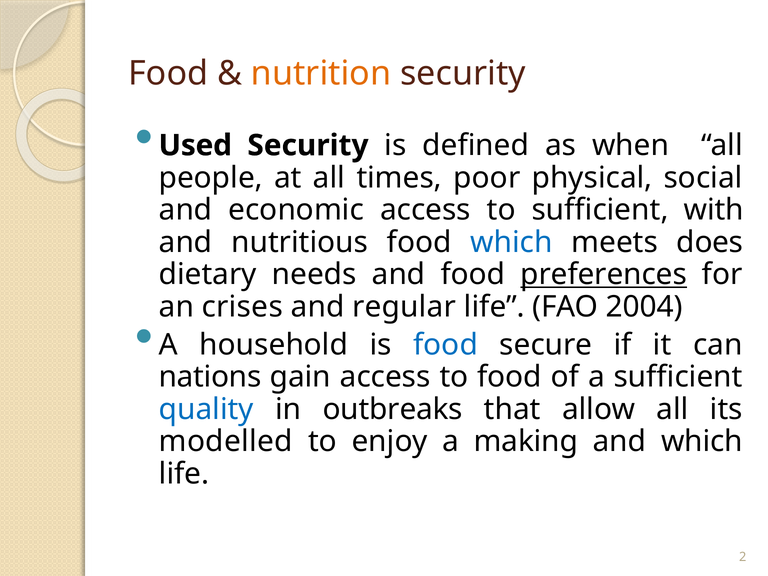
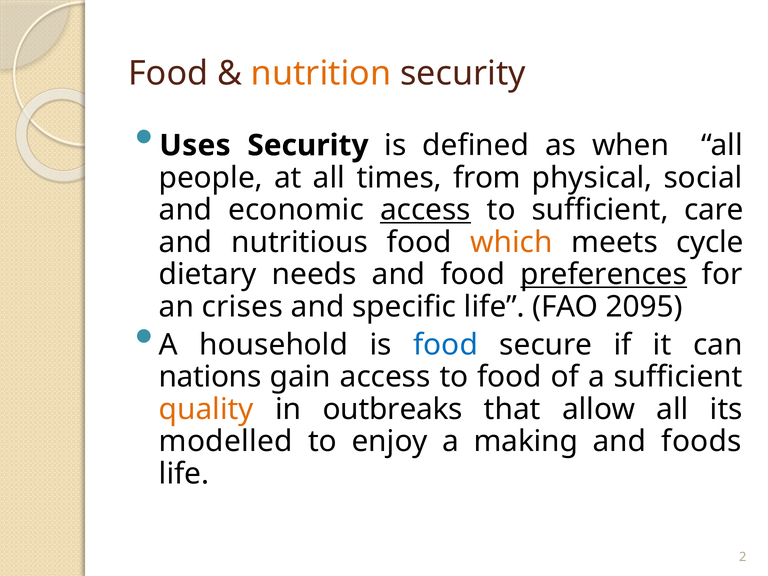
Used: Used -> Uses (195, 145)
poor: poor -> from (487, 178)
access underline: none -> present (425, 210)
with: with -> care (714, 210)
which colour: blue -> orange (511, 242)
does: does -> cycle (710, 242)
regular: regular -> specific (404, 307)
2004: 2004 -> 2095 (644, 307)
quality colour: blue -> orange (206, 409)
and which: which -> foods (702, 442)
